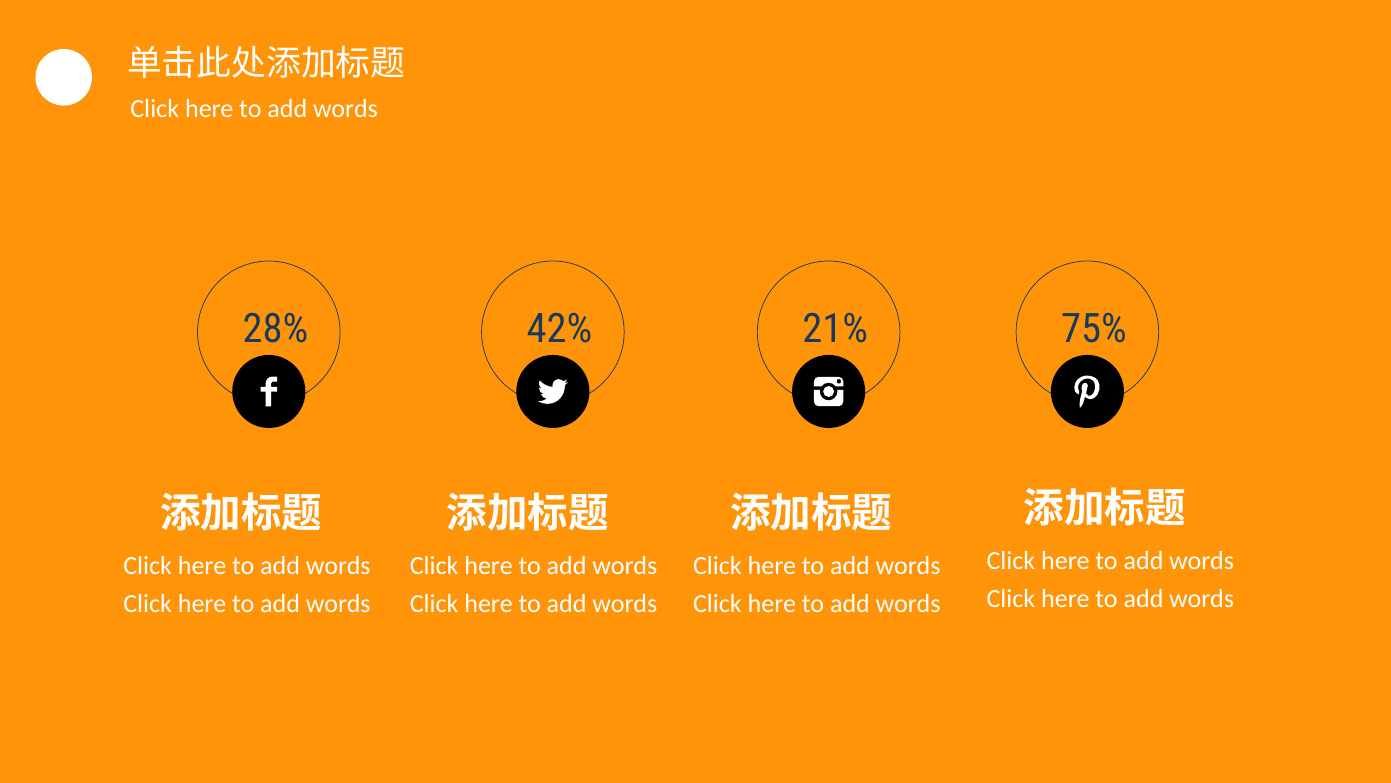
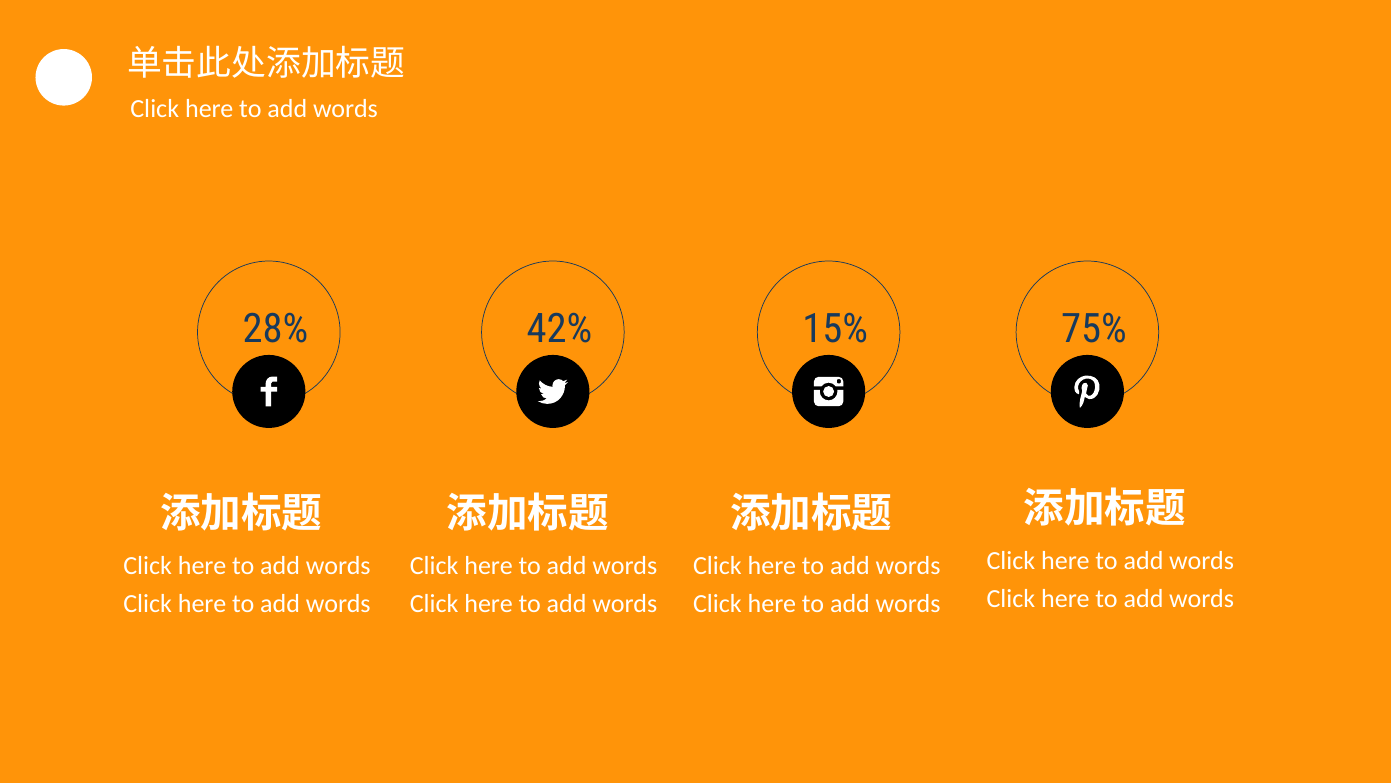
21%: 21% -> 15% (835, 329)
